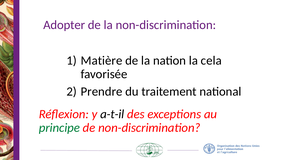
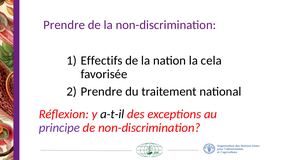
Adopter: Adopter -> Prendre (64, 25)
Matière: Matière -> Effectifs (102, 61)
principe colour: green -> purple (59, 128)
